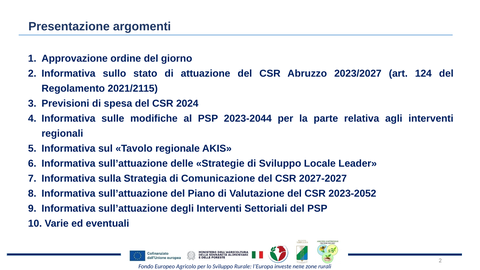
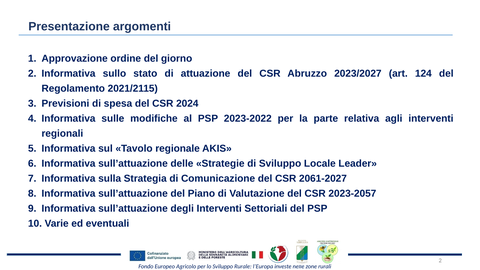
2023-2044: 2023-2044 -> 2023-2022 (248, 118)
2027-2027: 2027-2027 -> 2061-2027 (323, 178)
2023-2052: 2023-2052 -> 2023-2057 (352, 193)
